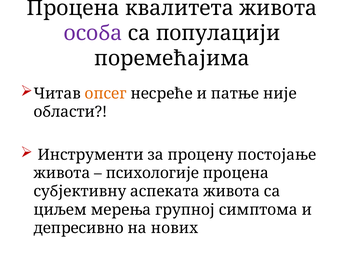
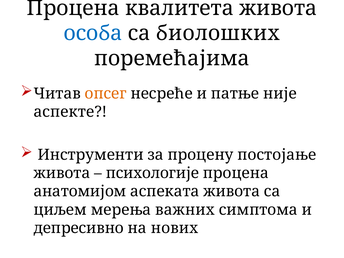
особа colour: purple -> blue (93, 33)
популацији: популацији -> биолошких (218, 33)
области: области -> аспекте (70, 112)
субјективну: субјективну -> анатомијом (80, 191)
групној: групној -> важних (185, 210)
